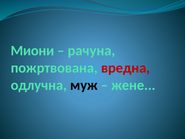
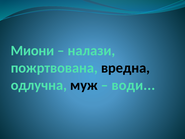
рачуна: рачуна -> налази (91, 51)
вредна colour: red -> black (125, 68)
жене: жене -> води (133, 85)
